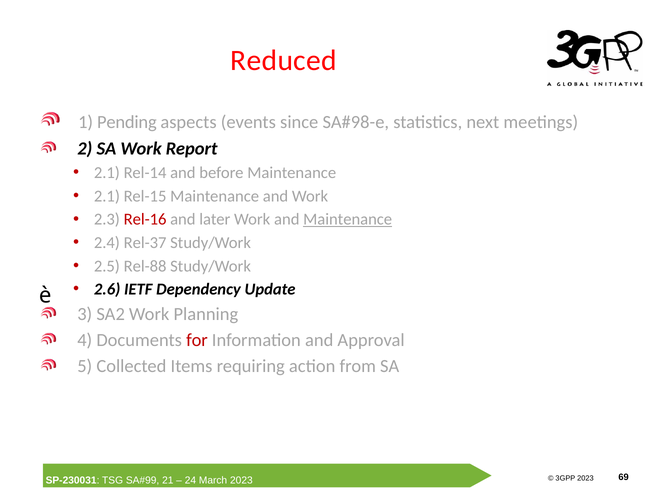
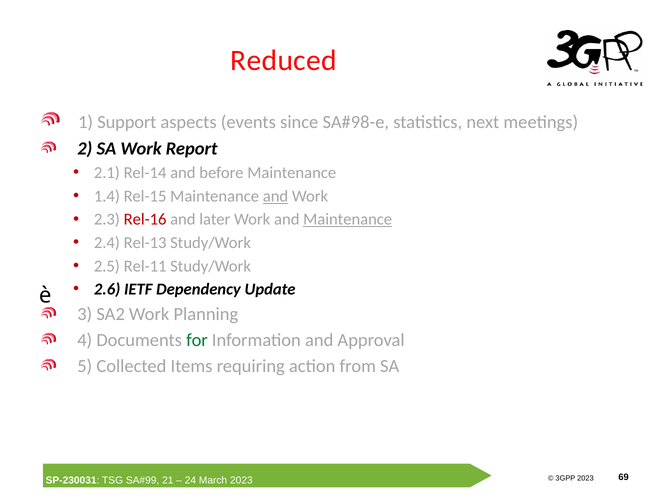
Pending: Pending -> Support (127, 122)
2.1: 2.1 -> 1.4 (107, 196)
and underline: none -> present (276, 196)
Rel-37: Rel-37 -> Rel-13 (145, 243)
Rel-88: Rel-88 -> Rel-11 (145, 266)
for colour: red -> green (197, 340)
